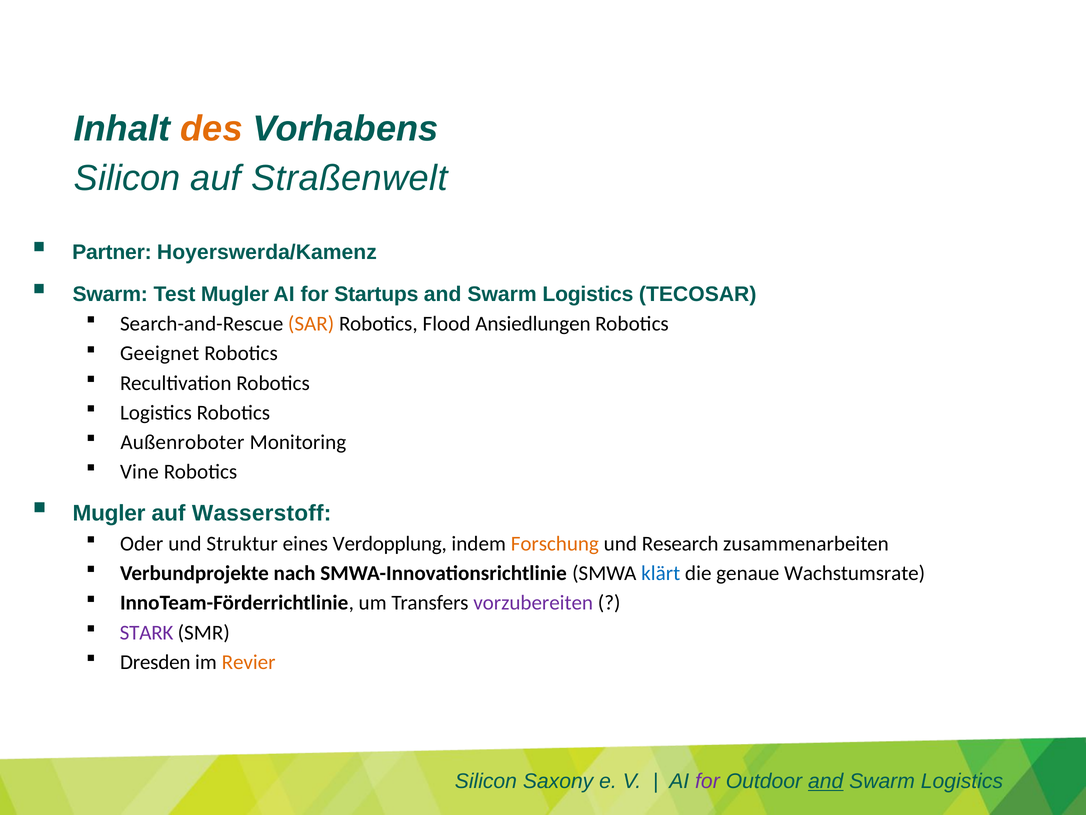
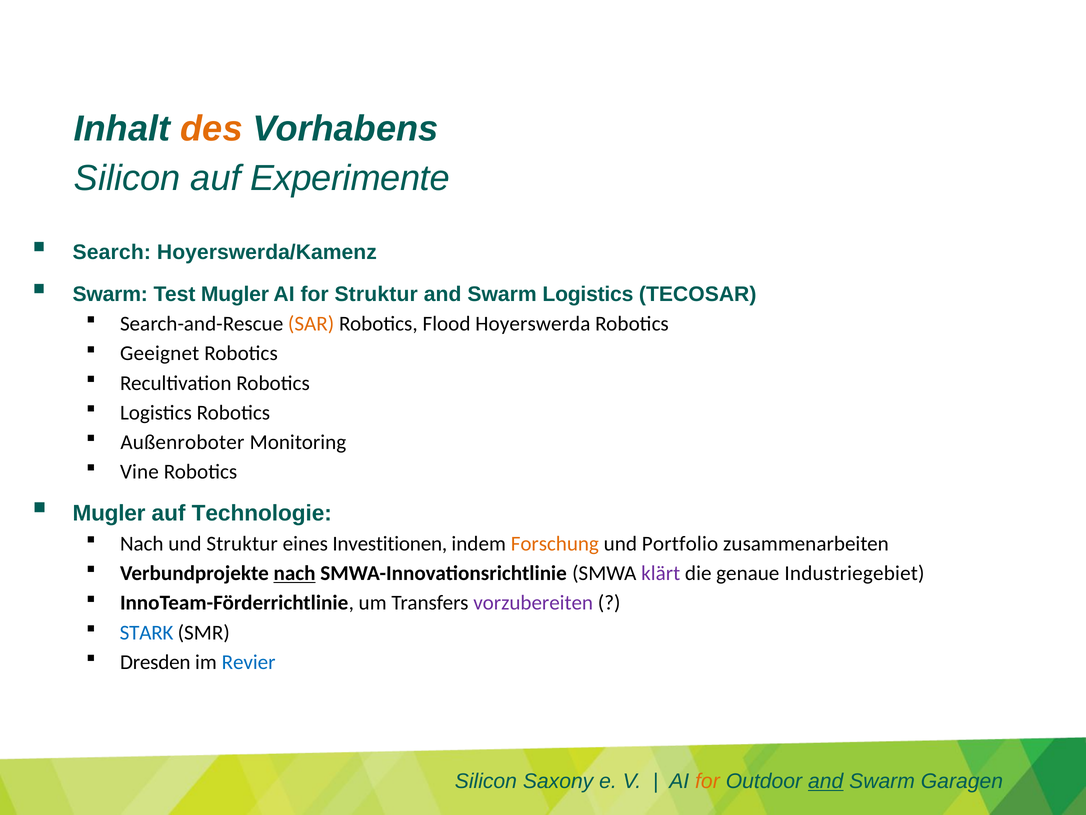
Straßenwelt: Straßenwelt -> Experimente (350, 178)
Partner: Partner -> Search (112, 252)
for Startups: Startups -> Struktur (376, 294)
Ansiedlungen: Ansiedlungen -> Hoyerswerda (533, 324)
Wasserstoff: Wasserstoff -> Technologie (262, 513)
Oder: Oder -> Nach (142, 543)
Verdopplung: Verdopplung -> Investitionen (390, 543)
Research: Research -> Portfolio (680, 543)
nach underline: none -> present (295, 573)
klärt colour: blue -> purple (661, 573)
Wachstumsrate: Wachstumsrate -> Industriegebiet (854, 573)
STARK colour: purple -> blue (147, 632)
Revier colour: orange -> blue (249, 662)
for colour: purple -> orange (707, 781)
Logistics: Logistics -> Garagen (962, 781)
